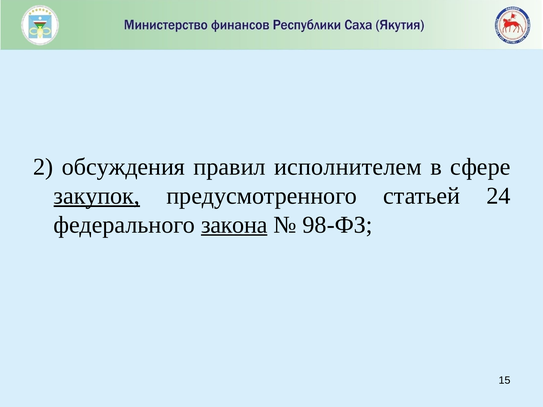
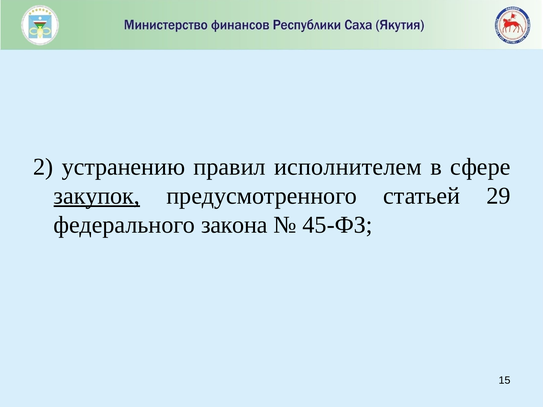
обсуждения: обсуждения -> устранению (123, 167)
24: 24 -> 29 (498, 196)
закона underline: present -> none (234, 225)
98-ФЗ: 98-ФЗ -> 45-ФЗ (338, 225)
